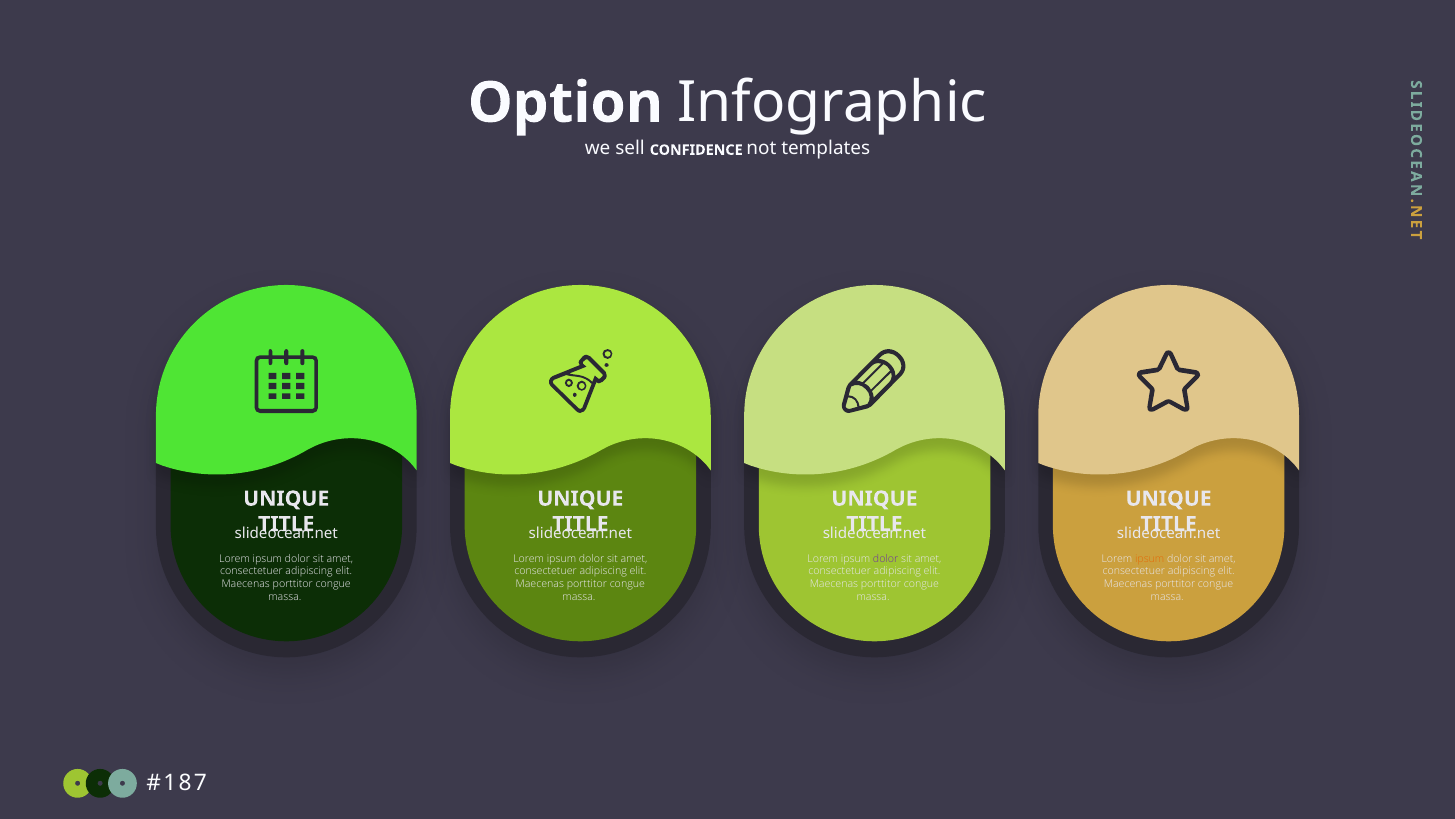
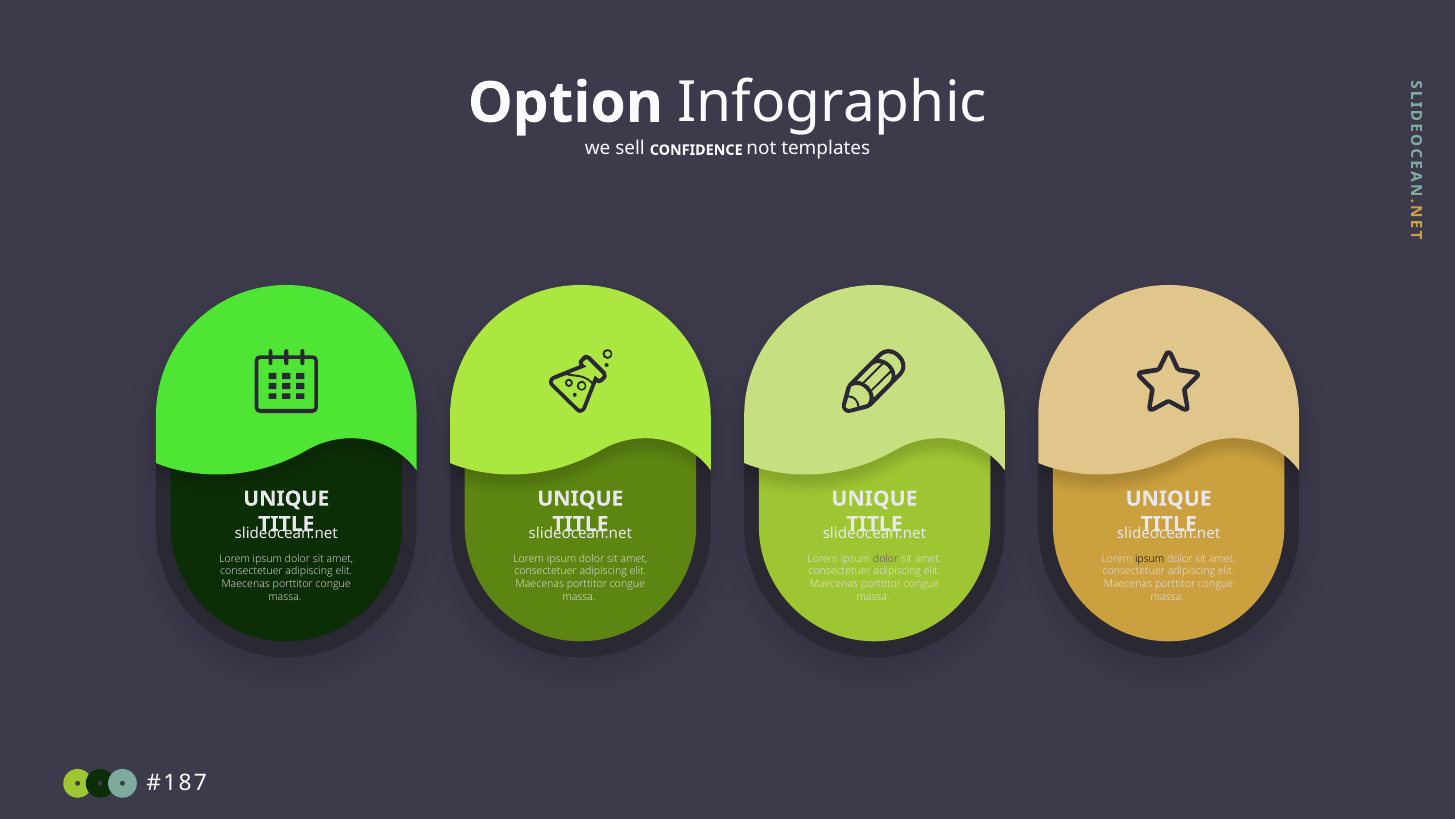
ipsum colour: orange -> black (1150, 558)
